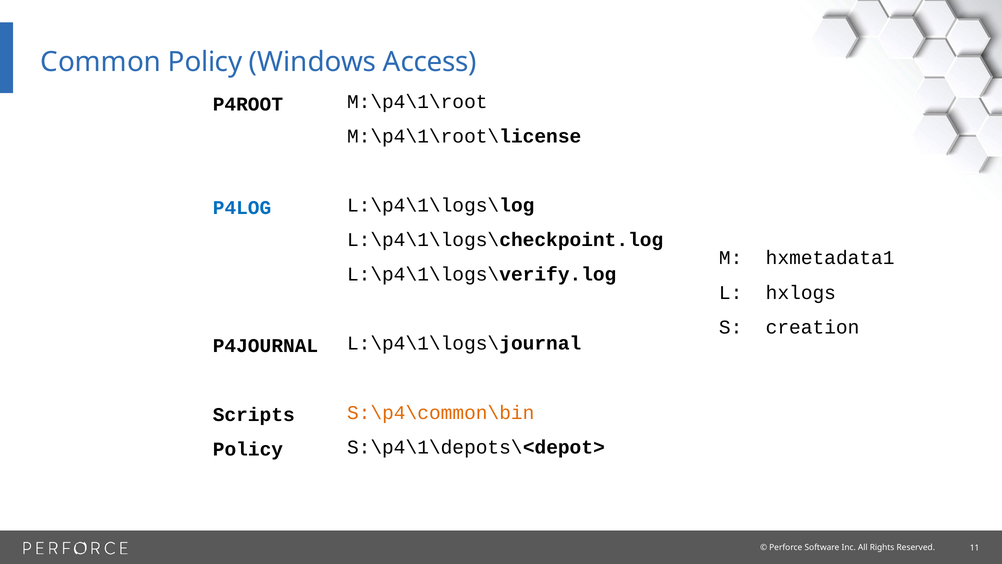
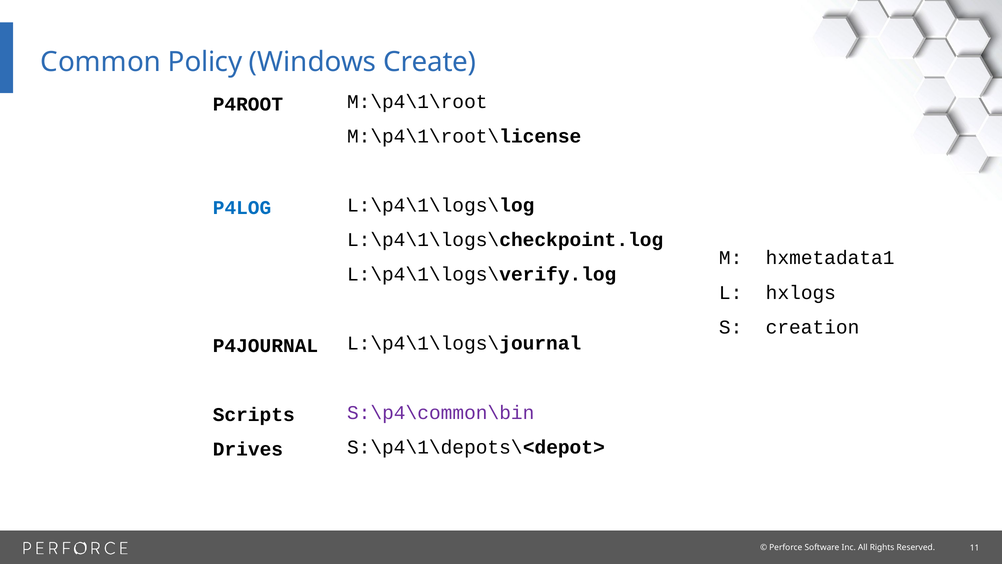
Access: Access -> Create (430, 62)
S:\p4\common\bin colour: orange -> purple (441, 412)
Policy: Policy -> Drives (248, 449)
